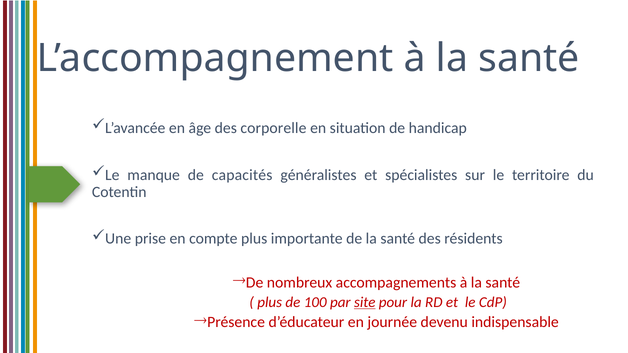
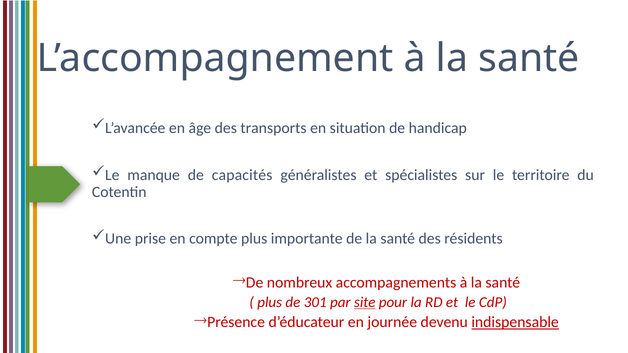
corporelle: corporelle -> transports (274, 128)
100: 100 -> 301 (315, 303)
indispensable underline: none -> present (515, 322)
